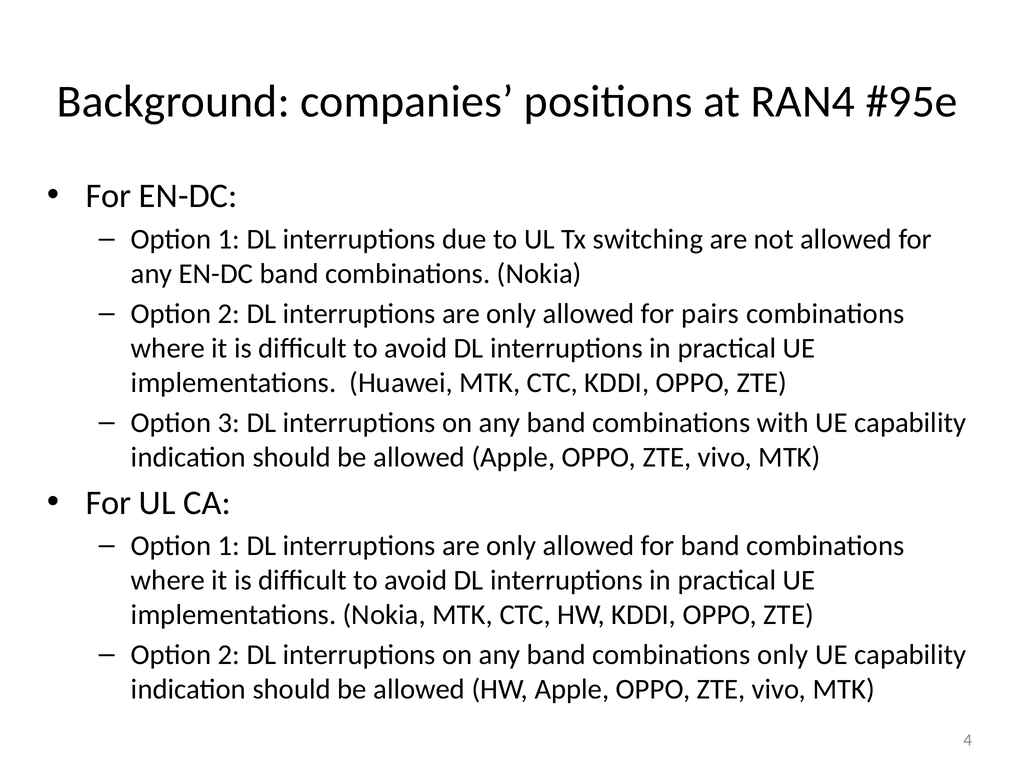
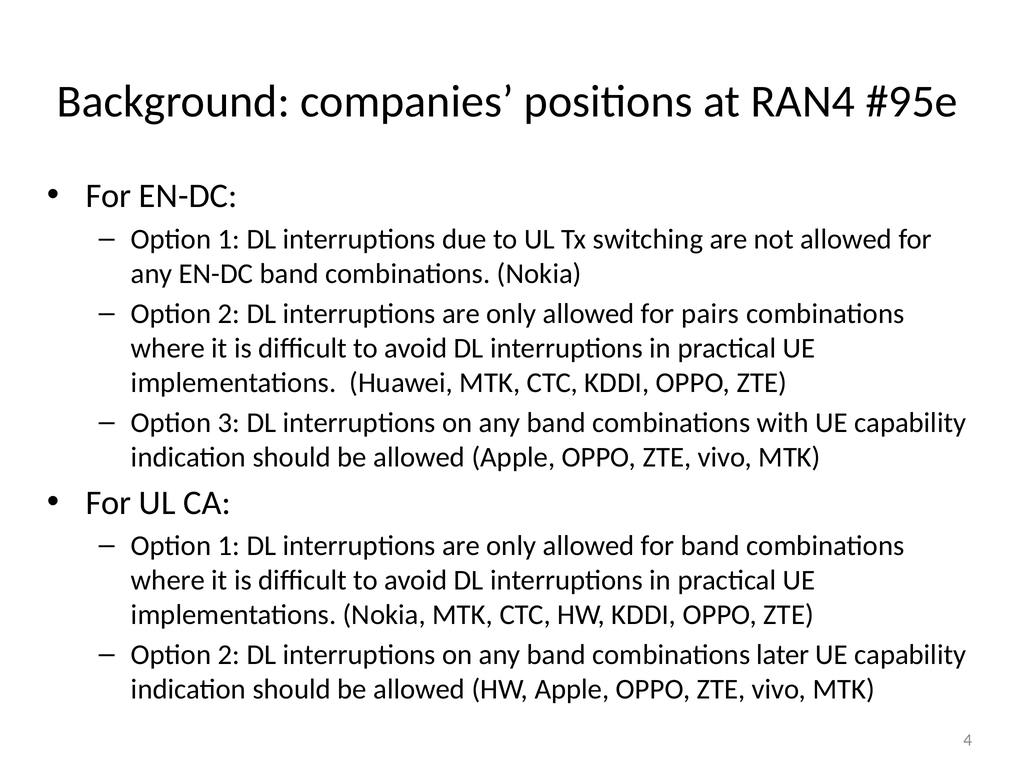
combinations only: only -> later (783, 655)
